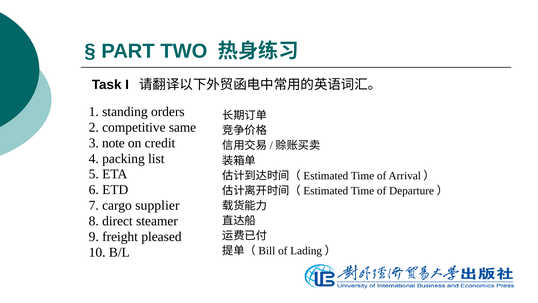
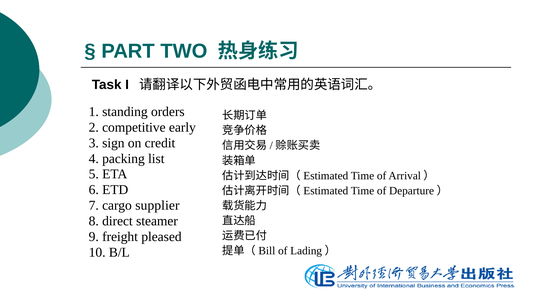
same: same -> early (182, 127)
note: note -> sign (113, 143)
